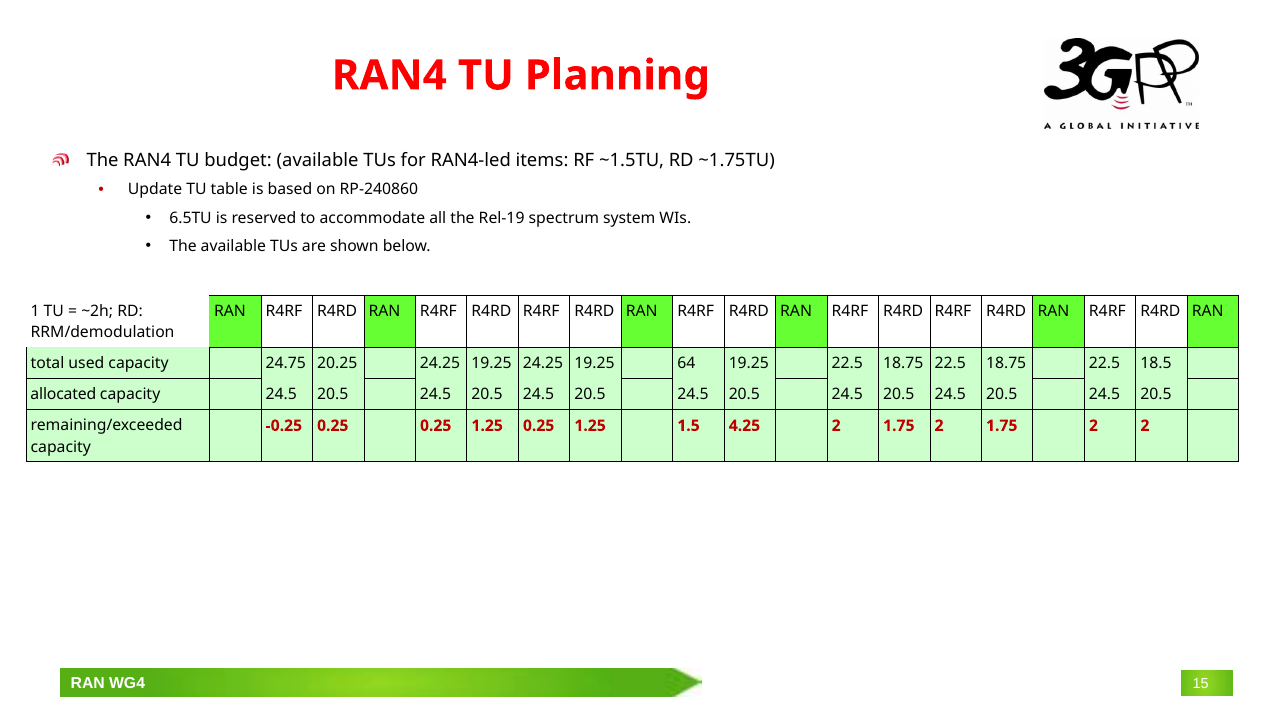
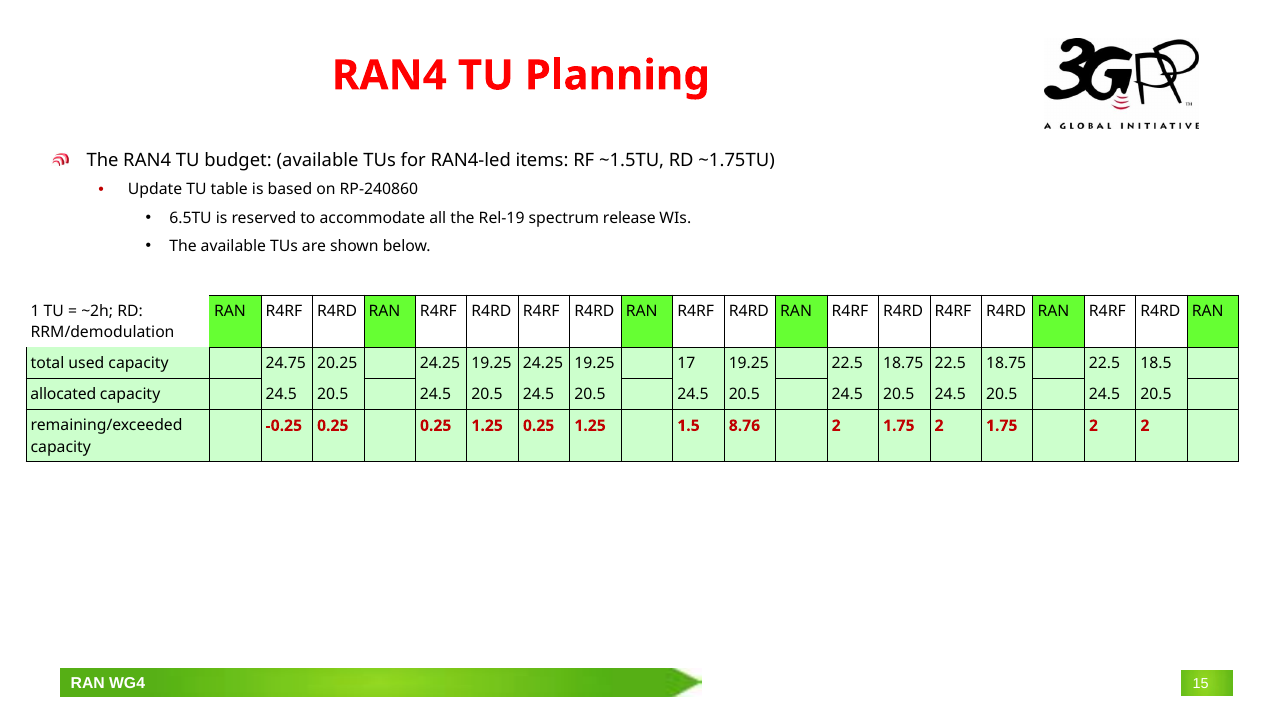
system: system -> release (629, 218)
64: 64 -> 17 (686, 364)
4.25: 4.25 -> 8.76 (744, 426)
